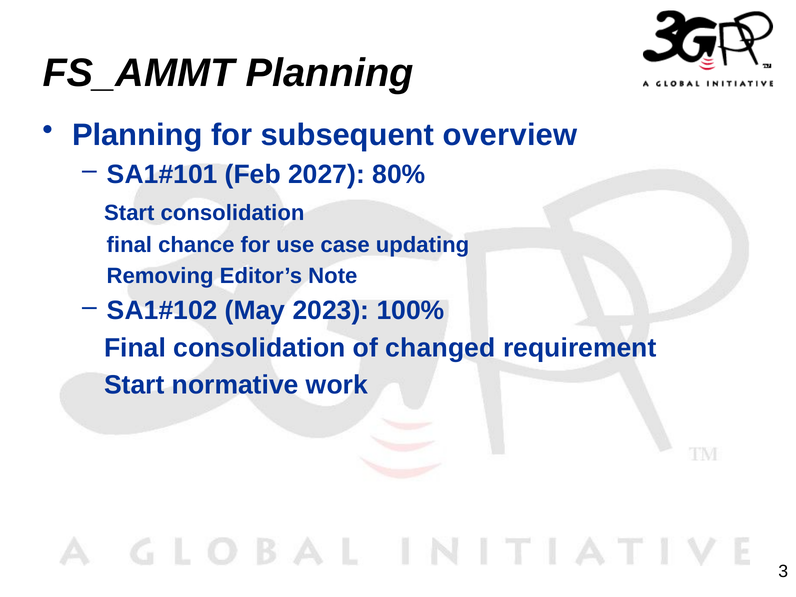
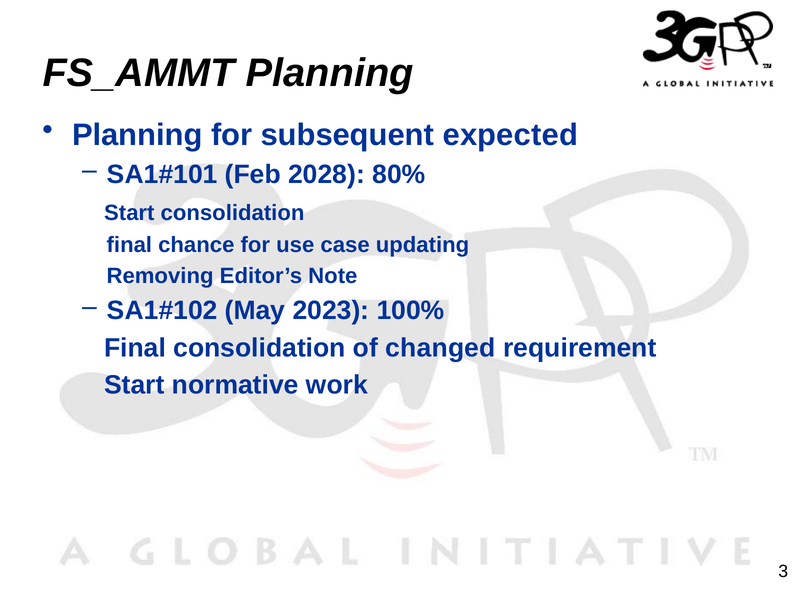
overview: overview -> expected (510, 135)
2027: 2027 -> 2028 (327, 175)
